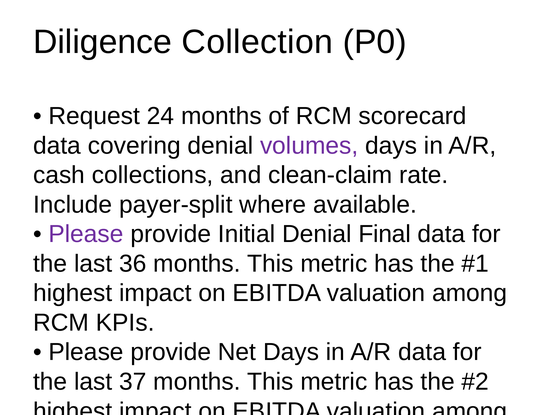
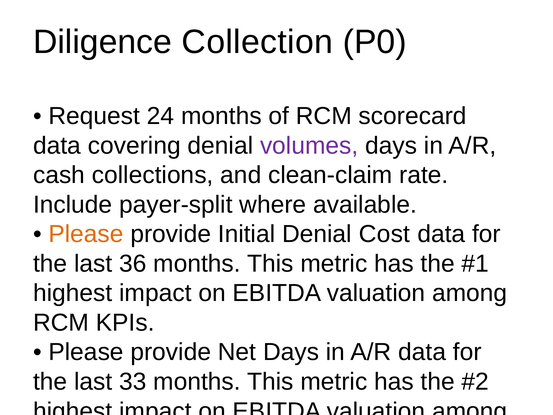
Please colour: purple -> orange (86, 234)
Denial Final: Final -> Cost (384, 234)
37: 37 -> 33 (133, 381)
